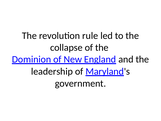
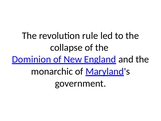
leadership: leadership -> monarchic (52, 71)
